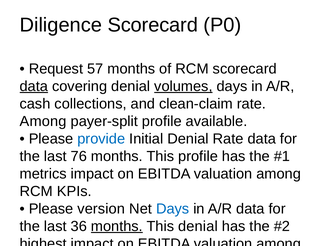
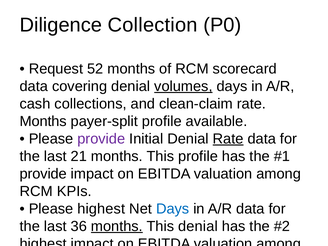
Diligence Scorecard: Scorecard -> Collection (153, 25)
57: 57 -> 52 (95, 69)
data underline: present -> none (34, 86)
Among: Among -> Months (43, 121)
provide colour: blue -> purple (101, 139)
Rate underline: none -> present (228, 139)
76: 76 -> 21 (79, 156)
metrics: metrics -> provide (43, 174)
Please version: version -> highest (101, 209)
